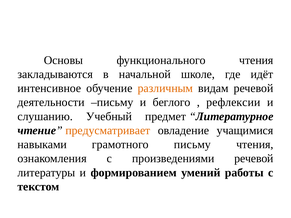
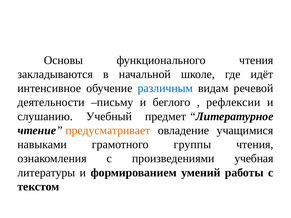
различным colour: orange -> blue (165, 88)
грамотного письму: письму -> группы (192, 145)
произведениями речевой: речевой -> учебная (254, 159)
